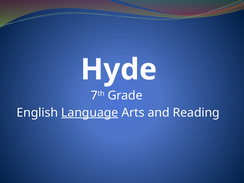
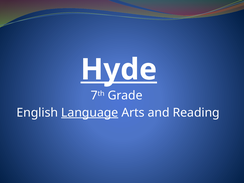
Hyde underline: none -> present (119, 70)
